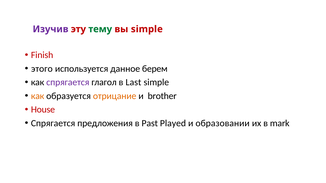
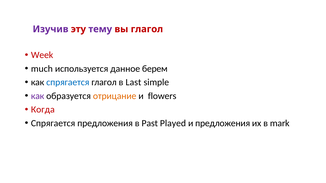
тему colour: green -> purple (100, 29)
вы simple: simple -> глагол (147, 29)
Finish: Finish -> Week (42, 55)
этого: этого -> much (42, 69)
спрягается colour: purple -> blue (68, 82)
как colour: orange -> purple (38, 96)
brother: brother -> flowers (162, 96)
House: House -> Когда (43, 110)
и образовании: образовании -> предложения (223, 123)
